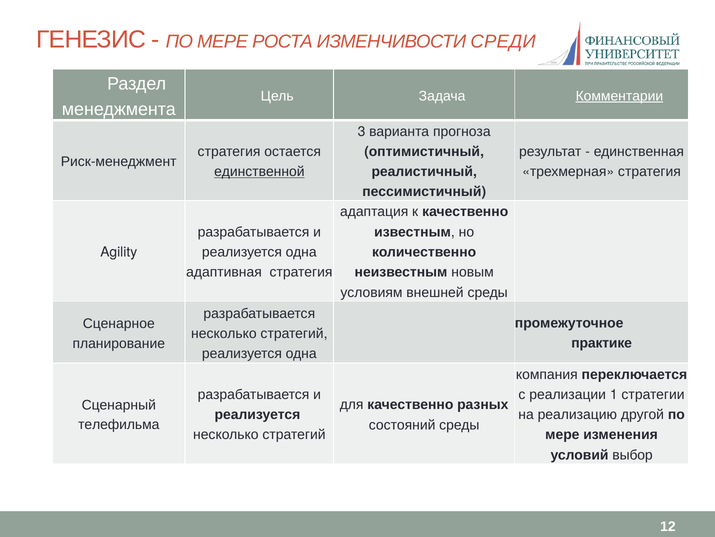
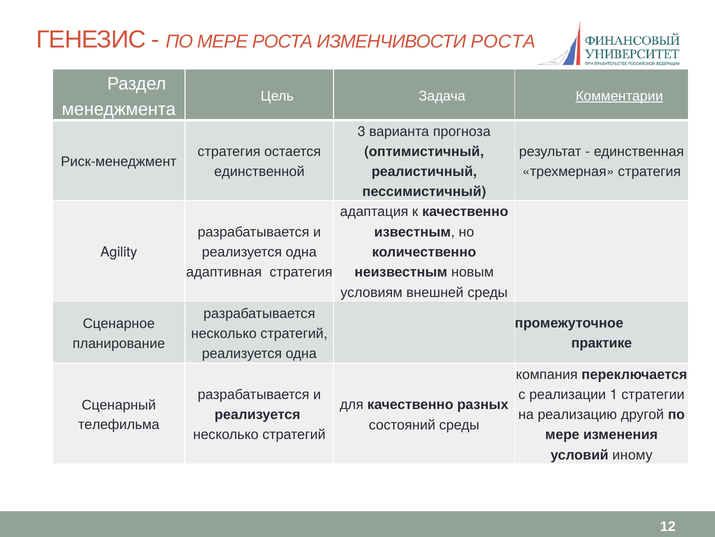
ИЗМЕНЧИВОСТИ СРЕДИ: СРЕДИ -> РОСТА (503, 42)
единственной underline: present -> none (259, 172)
выбор: выбор -> иному (632, 454)
